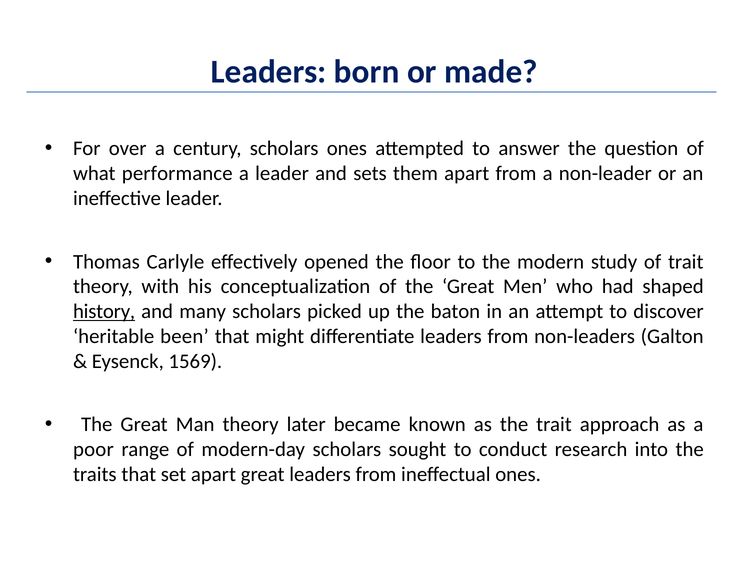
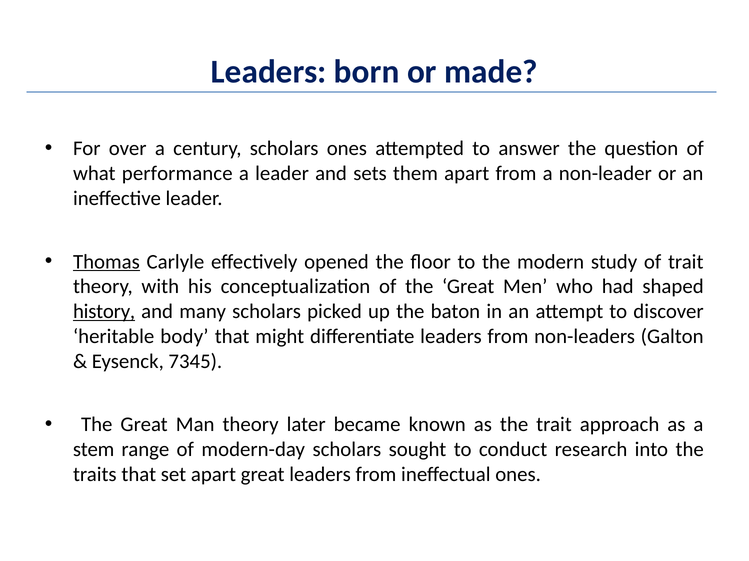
Thomas underline: none -> present (106, 262)
been: been -> body (184, 337)
1569: 1569 -> 7345 (195, 362)
poor: poor -> stem (94, 450)
